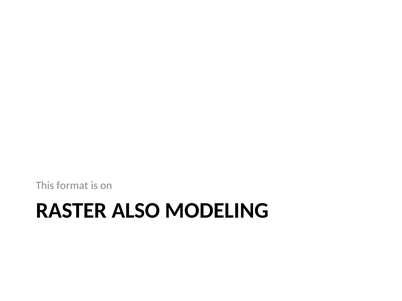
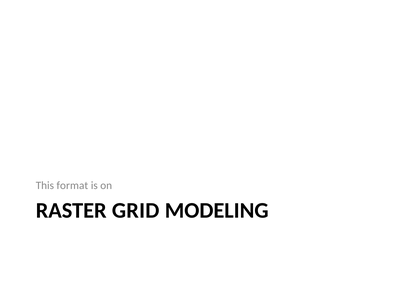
ALSO: ALSO -> GRID (136, 211)
